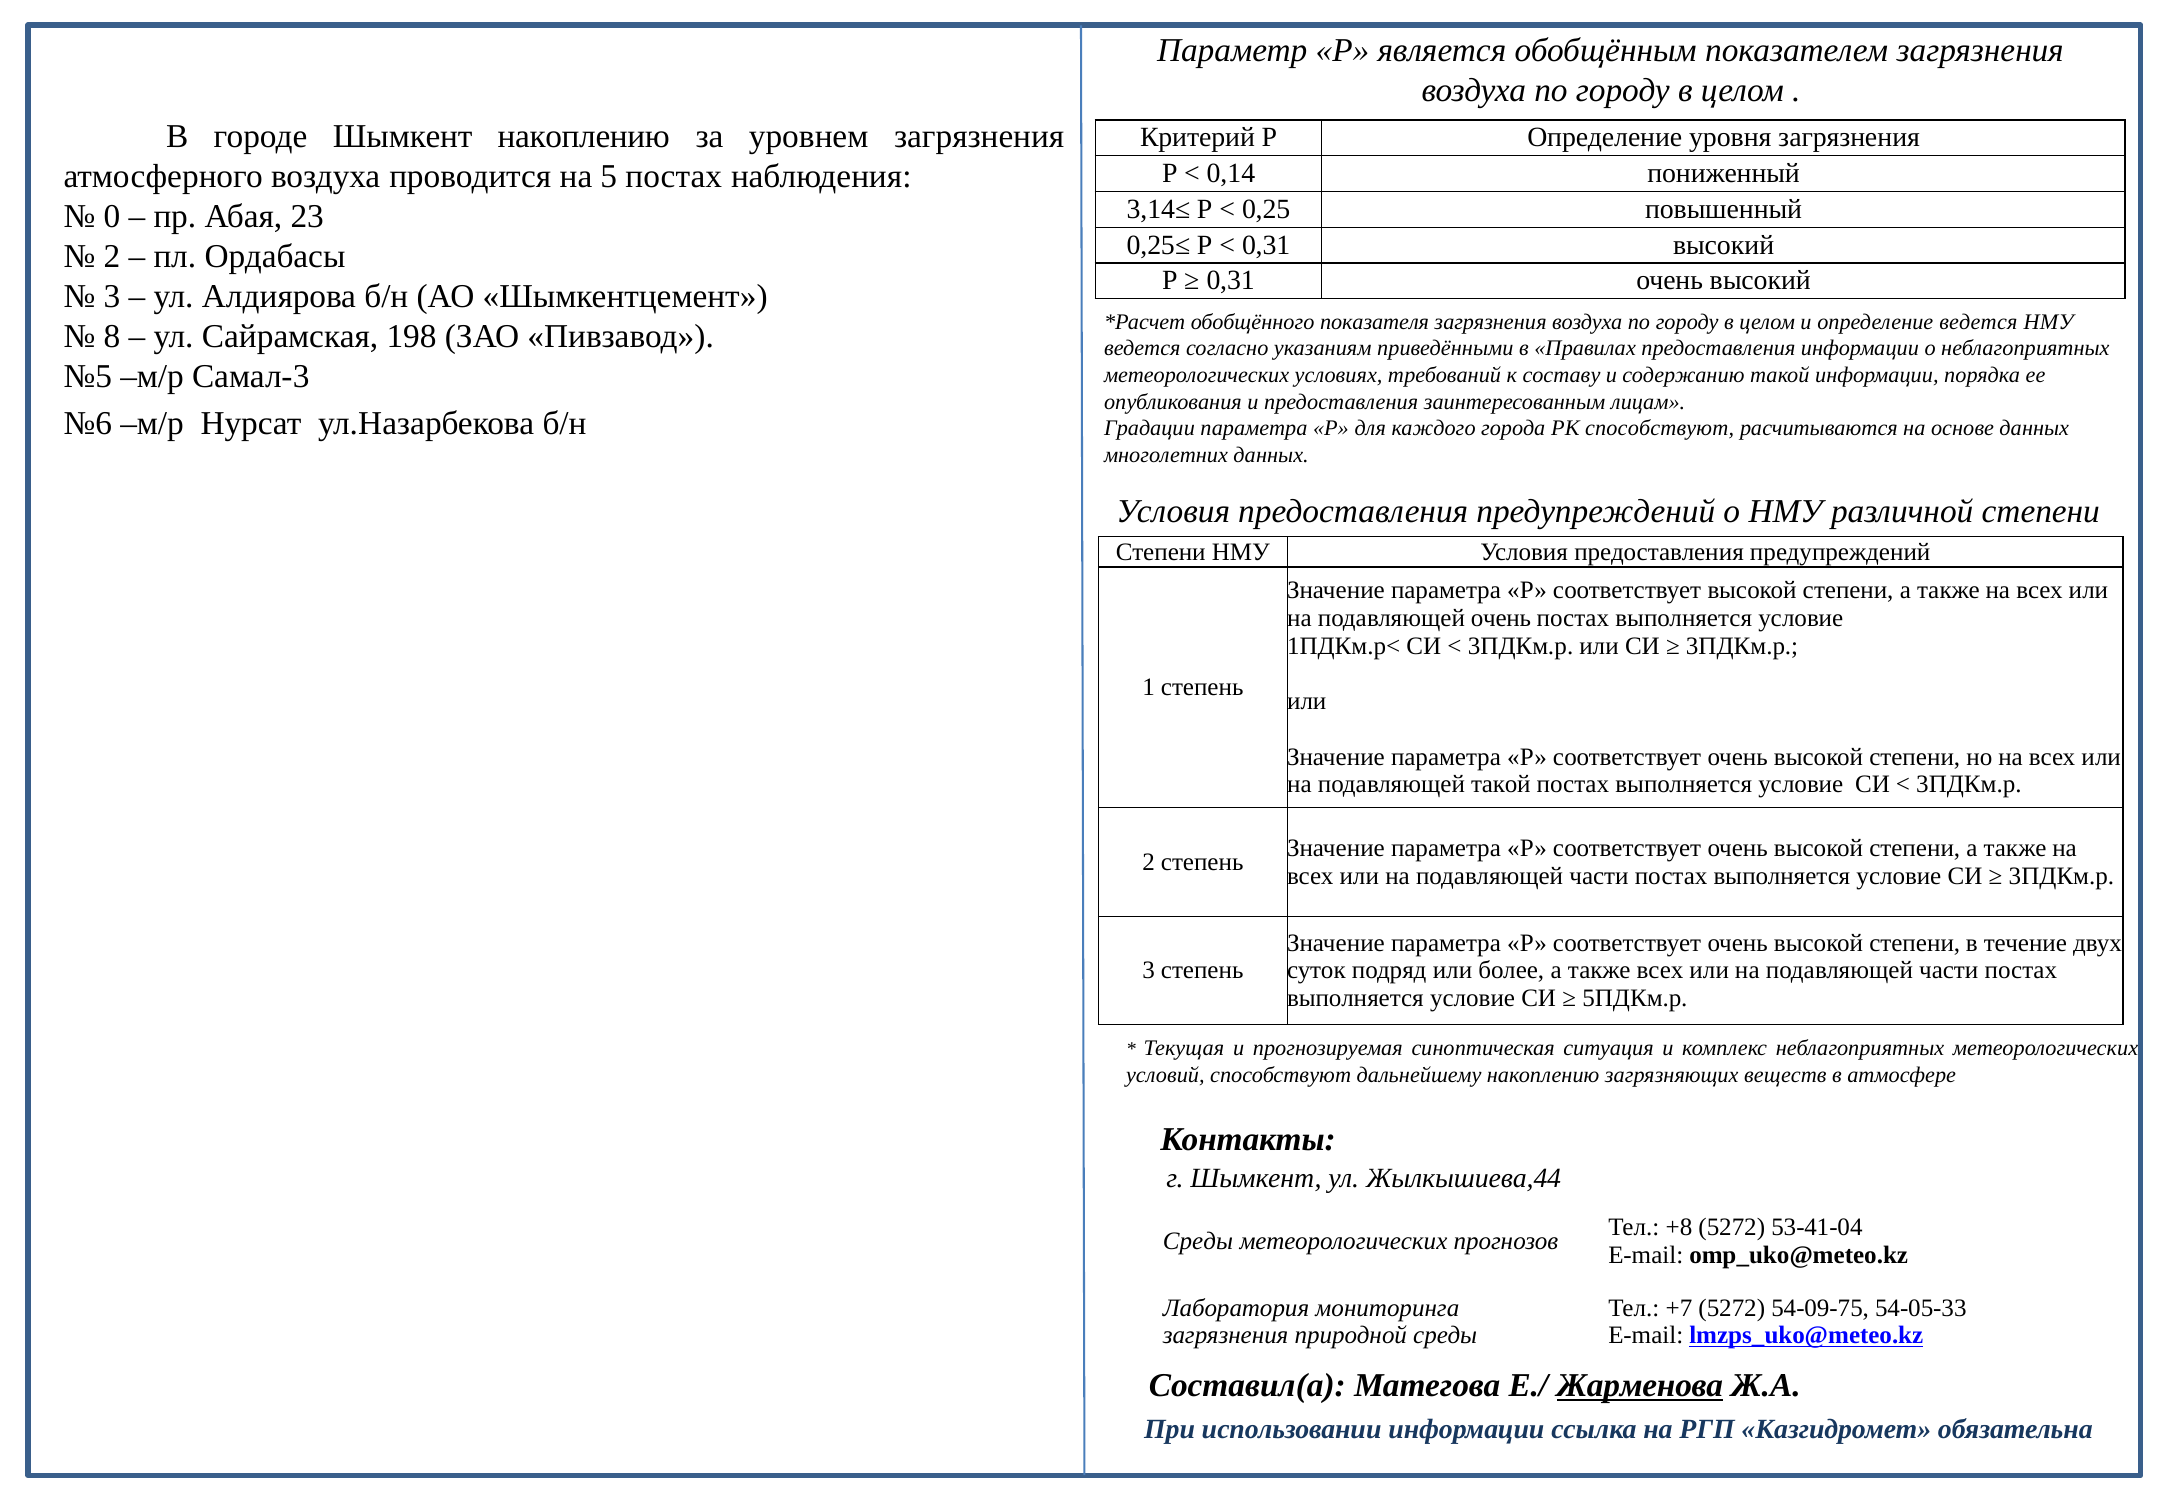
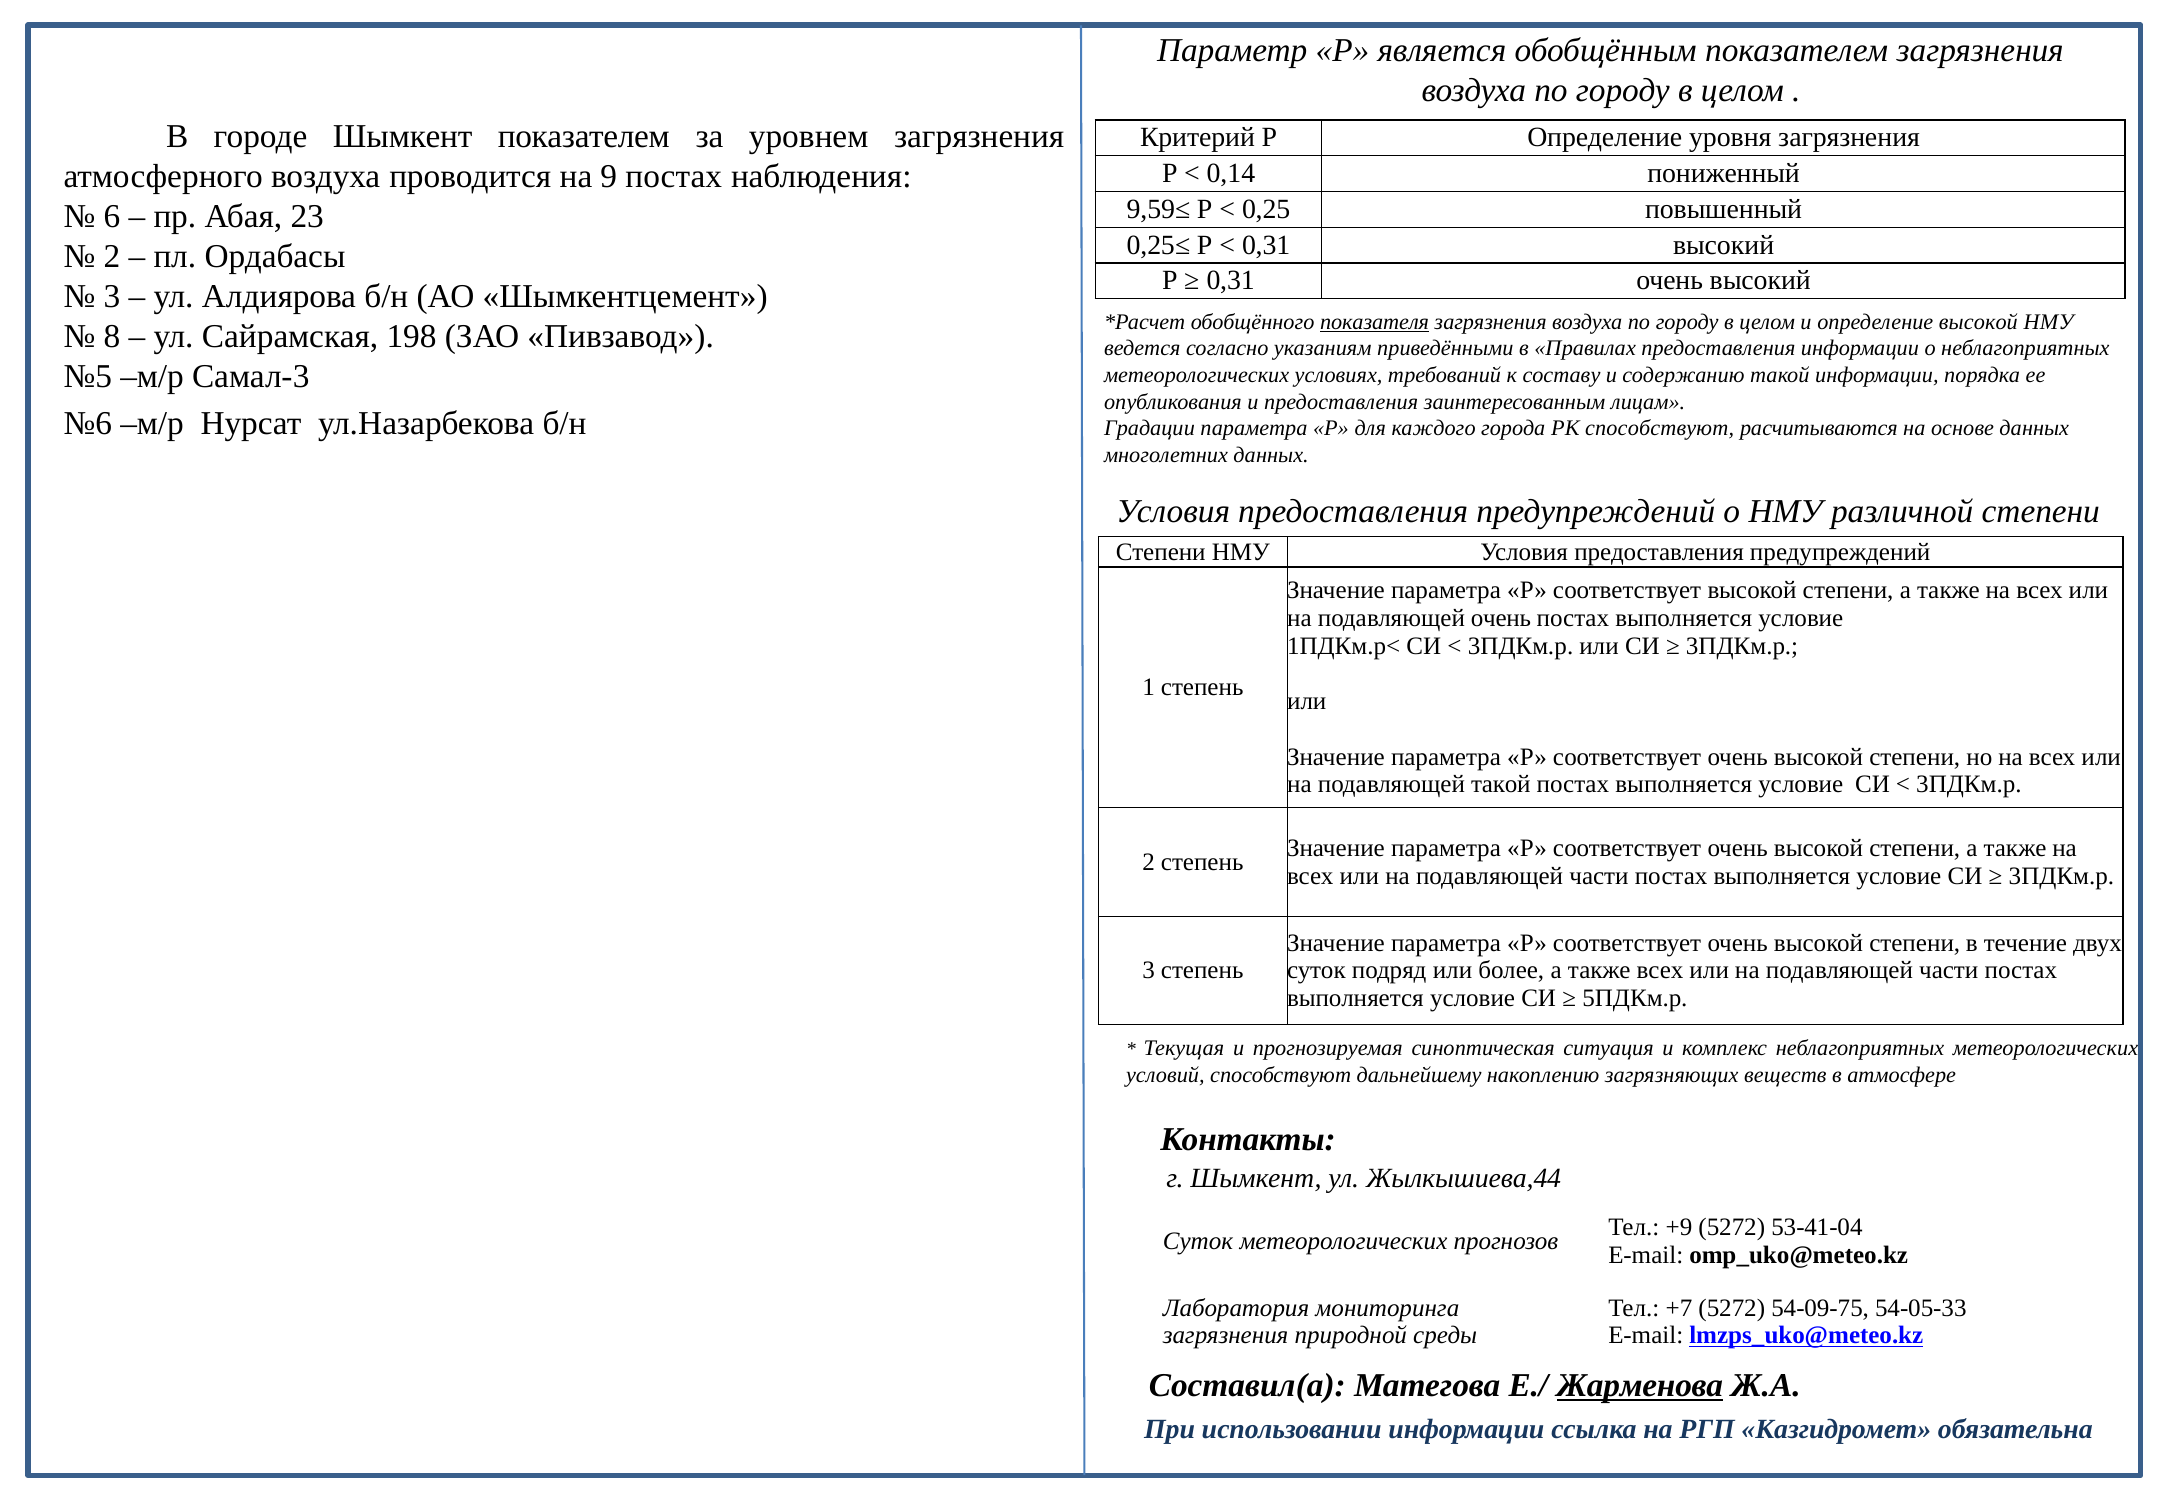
Шымкент накоплению: накоплению -> показателем (584, 137)
5: 5 -> 9 (609, 177)
3,14≤: 3,14≤ -> 9,59≤ (1158, 209)
0: 0 -> 6 (112, 217)
показателя underline: none -> present (1374, 322)
определение ведется: ведется -> высокой (1978, 322)
+8: +8 -> +9 (1679, 1228)
Среды: Среды -> Суток (1198, 1242)
